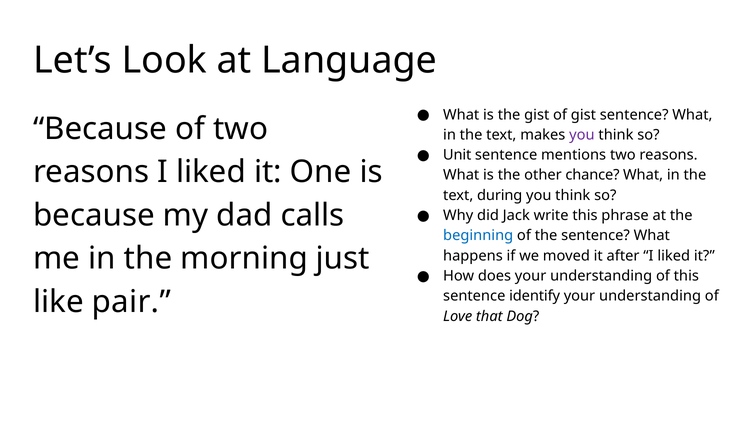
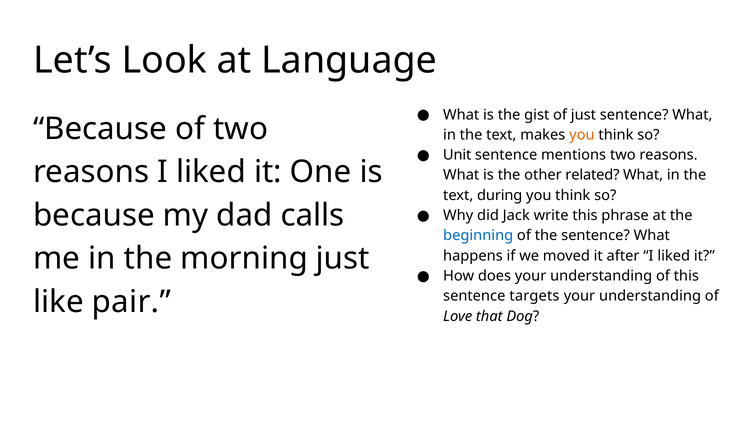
of gist: gist -> just (583, 115)
you colour: purple -> orange (582, 135)
chance: chance -> related (592, 175)
identify: identify -> targets (534, 297)
